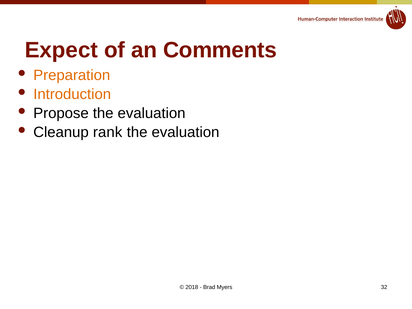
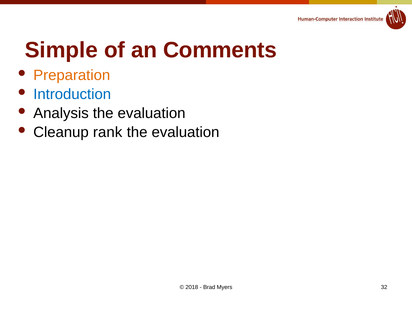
Expect: Expect -> Simple (61, 50)
Introduction colour: orange -> blue (72, 94)
Propose: Propose -> Analysis (61, 113)
